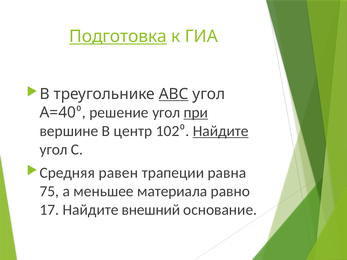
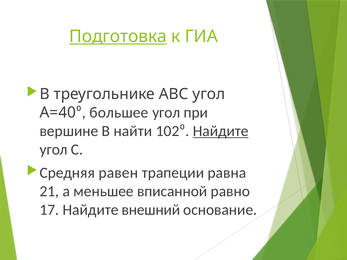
ABC underline: present -> none (174, 94)
решение: решение -> большее (119, 113)
при underline: present -> none (196, 113)
центр: центр -> найти (133, 131)
75: 75 -> 21 (49, 192)
материала: материала -> вписанной (172, 192)
